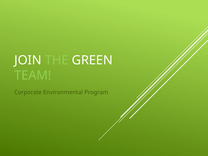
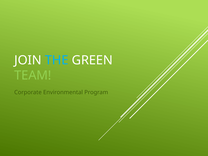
THE colour: light green -> light blue (57, 60)
